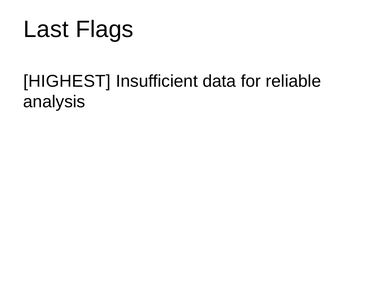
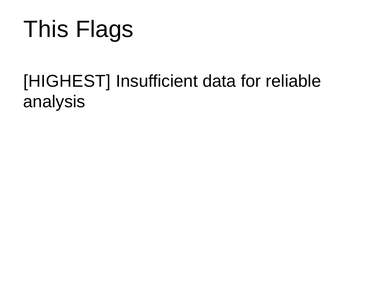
Last: Last -> This (46, 29)
